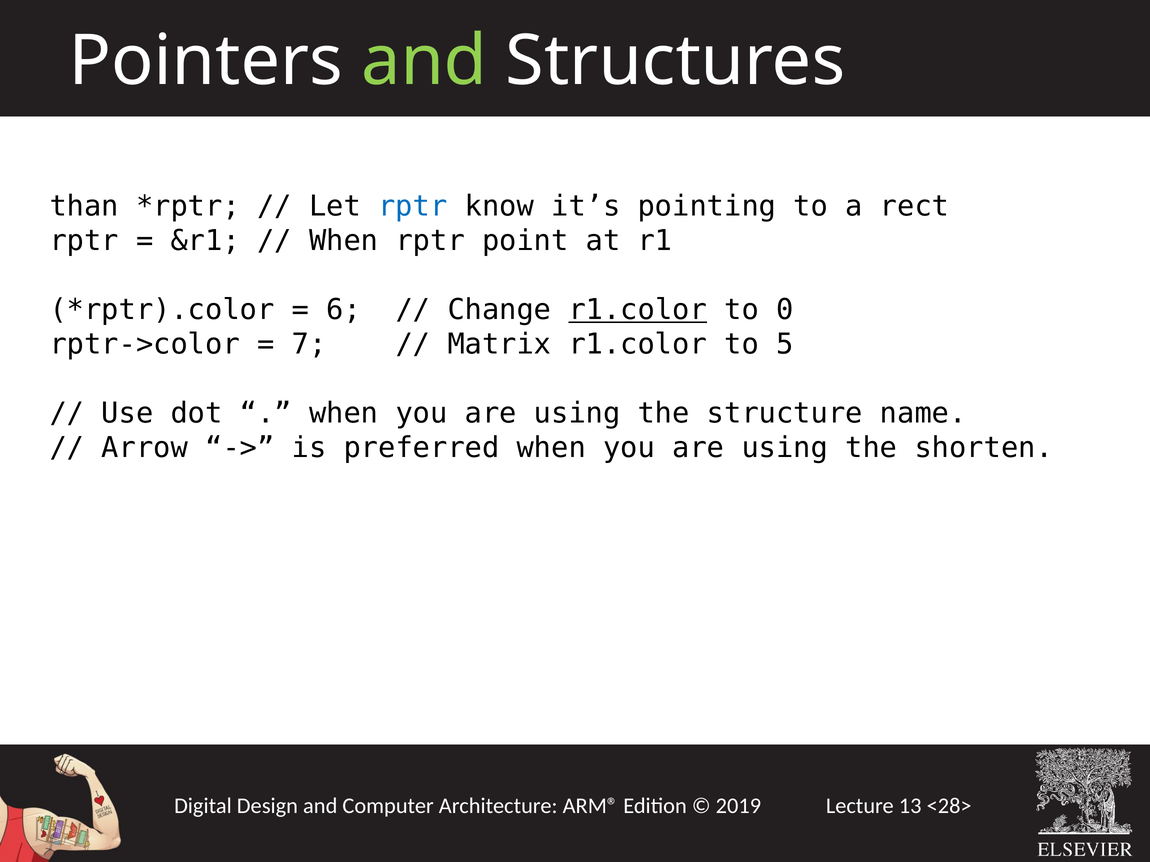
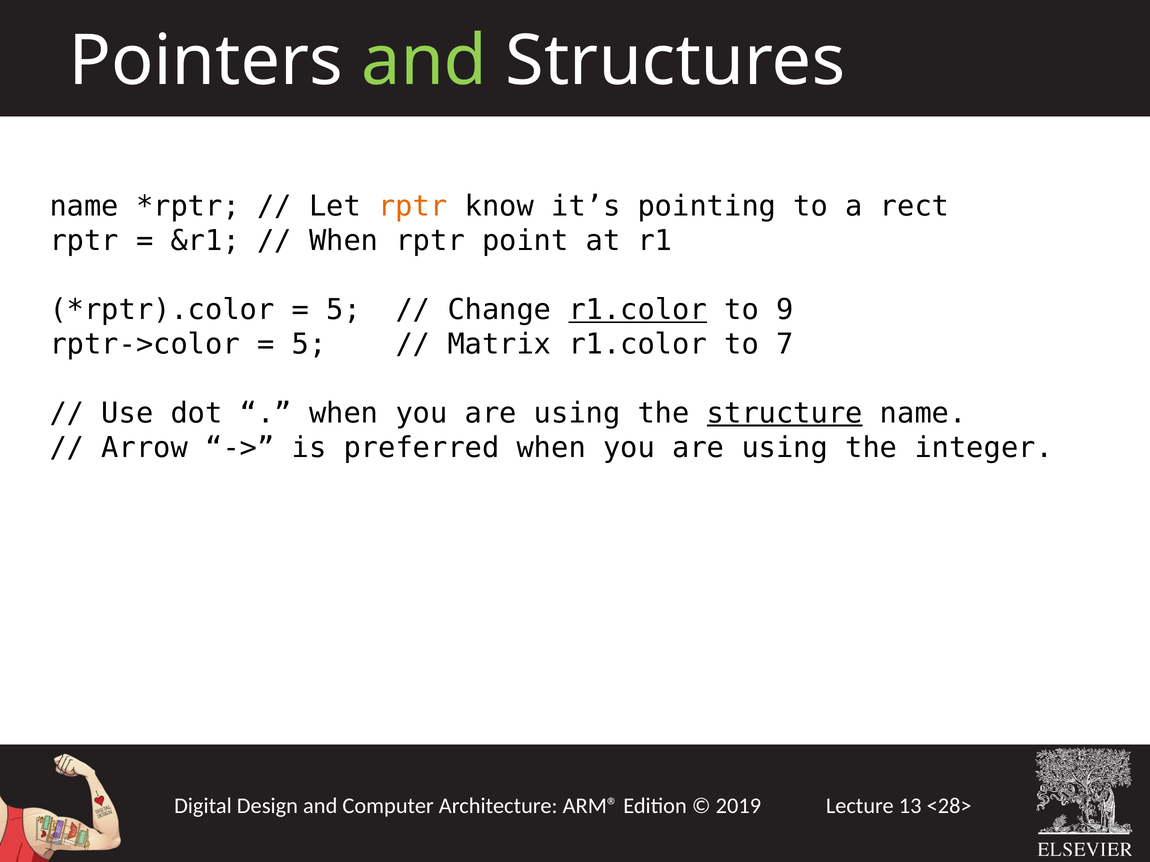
than: than -> name (84, 206)
rptr colour: blue -> orange (413, 206)
6: 6 -> 5 (344, 310)
0: 0 -> 9 (785, 310)
7: 7 -> 5 (309, 344)
5: 5 -> 7 (785, 344)
structure underline: none -> present (785, 413)
shorten: shorten -> integer (984, 448)
